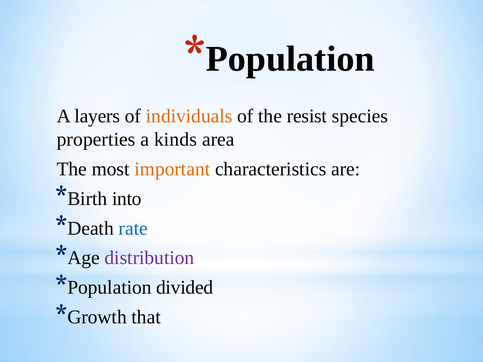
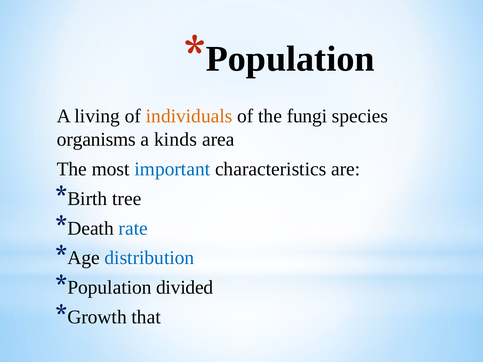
layers: layers -> living (97, 116)
resist: resist -> fungi (307, 116)
properties: properties -> organisms (96, 139)
important colour: orange -> blue (172, 169)
into: into -> tree (127, 199)
distribution colour: purple -> blue (149, 258)
